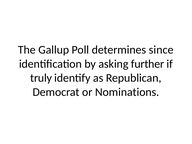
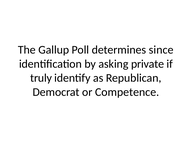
further: further -> private (148, 64)
Nominations: Nominations -> Competence (127, 92)
